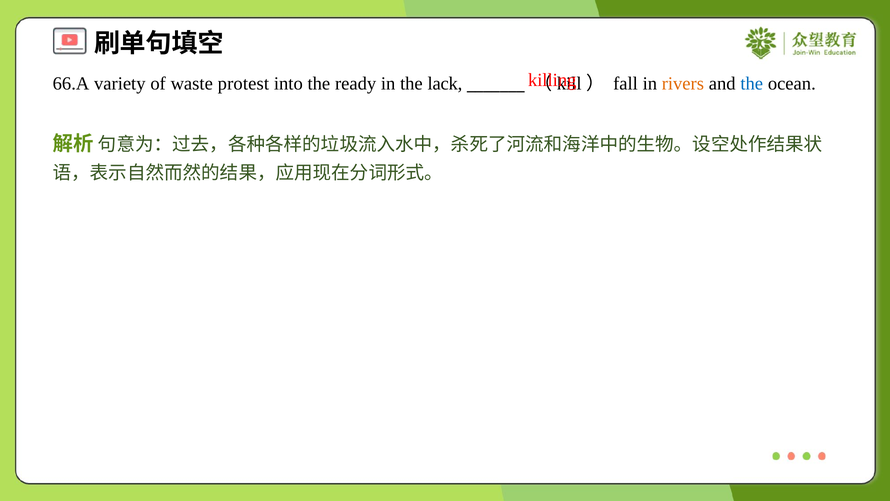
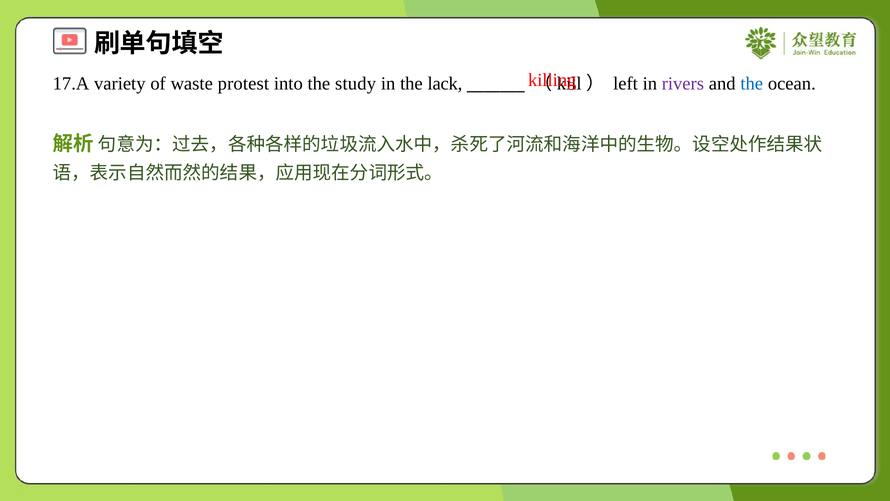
66.A: 66.A -> 17.A (71, 84)
ready: ready -> study (356, 84)
fall: fall -> left (625, 84)
rivers colour: orange -> purple (683, 84)
